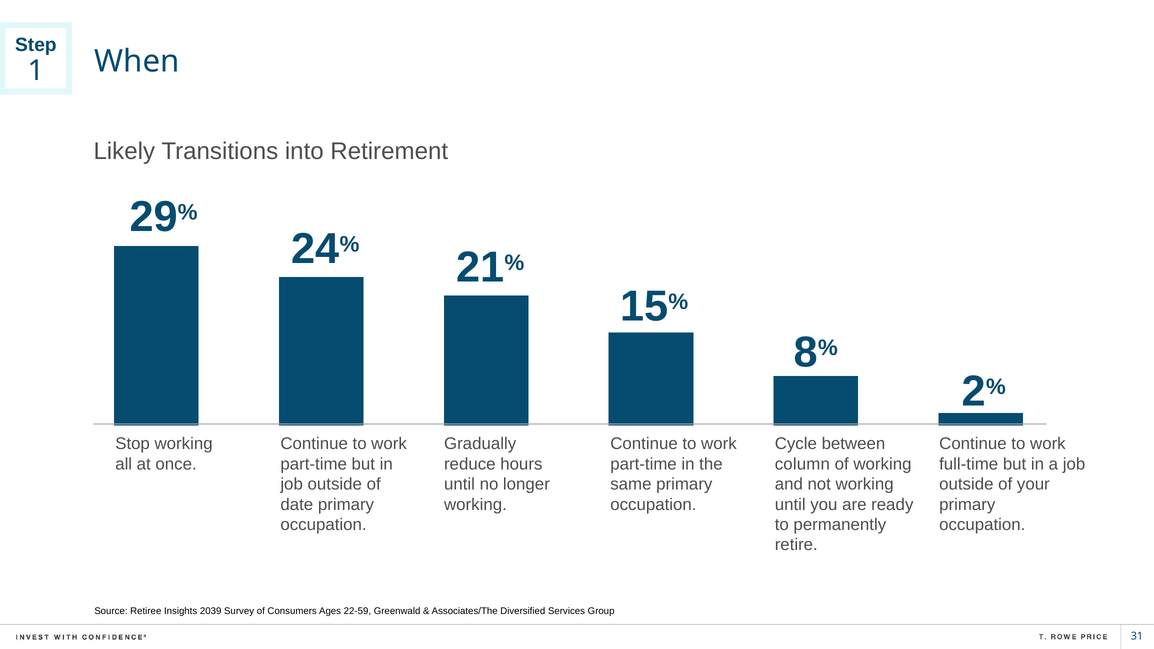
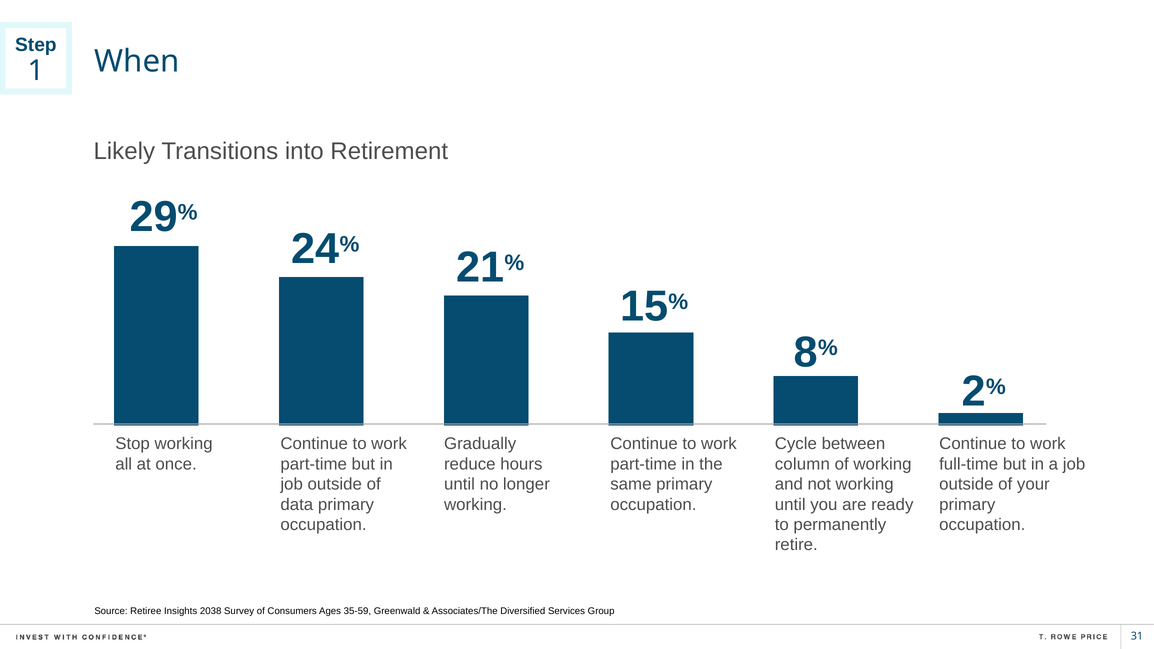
date: date -> data (297, 505)
2039: 2039 -> 2038 (211, 611)
22-59: 22-59 -> 35-59 (357, 611)
